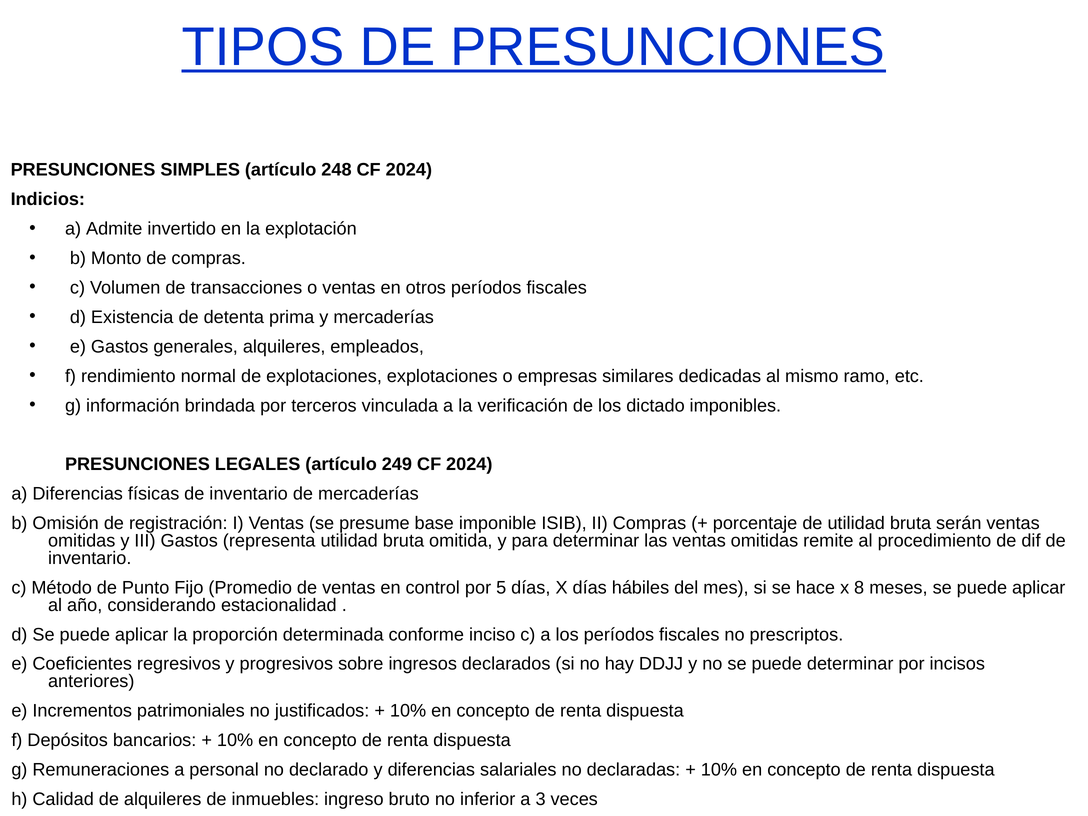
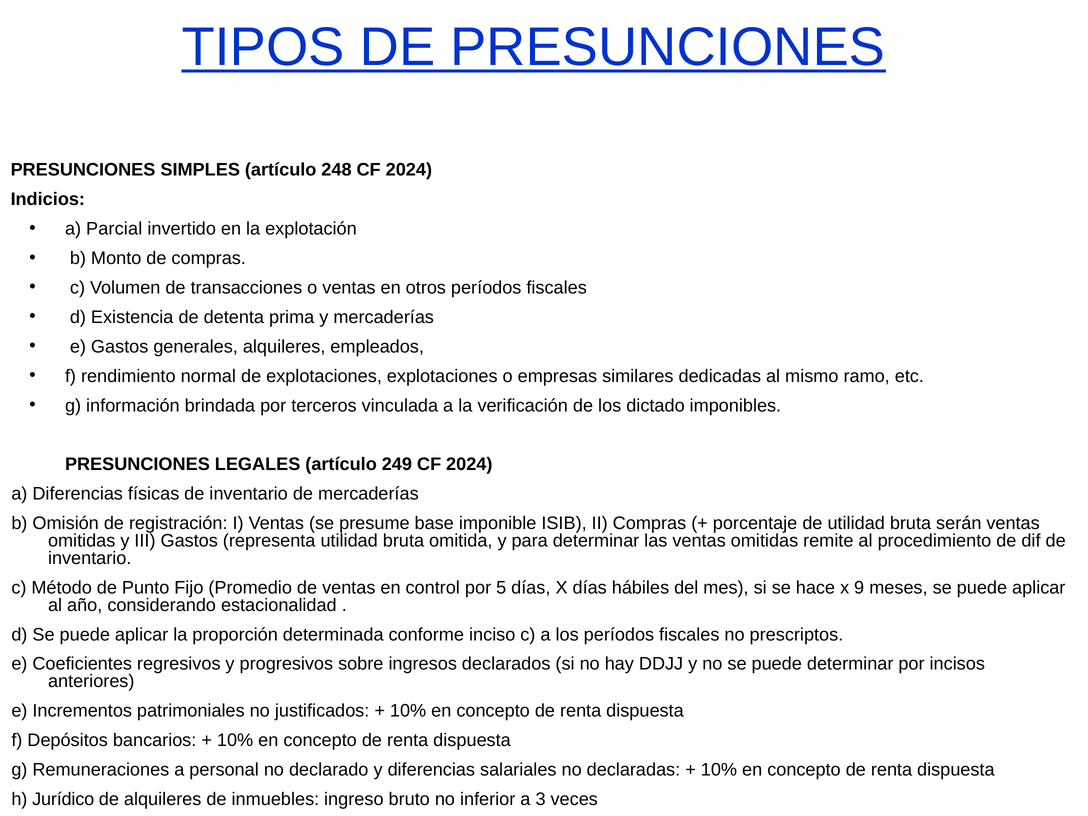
Admite: Admite -> Parcial (114, 229)
8: 8 -> 9 (859, 588)
Calidad: Calidad -> Jurídico (63, 799)
